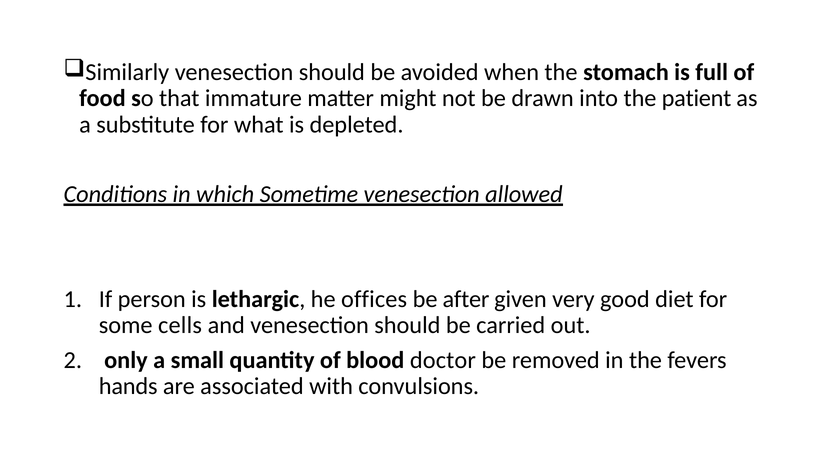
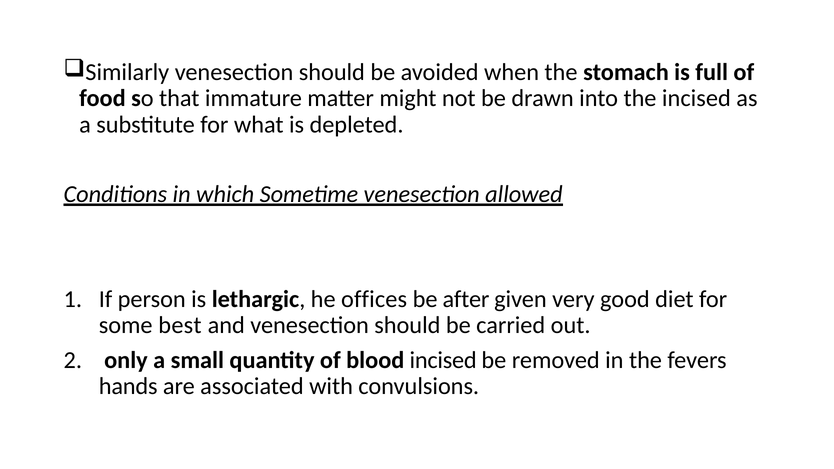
the patient: patient -> incised (696, 98)
cells: cells -> best (180, 325)
blood doctor: doctor -> incised (443, 360)
